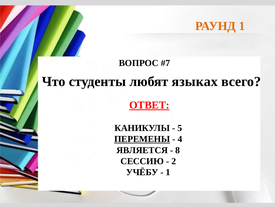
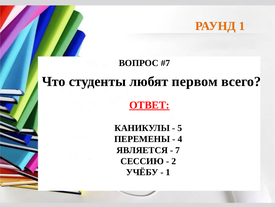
языках: языках -> первом (195, 81)
ПЕРЕМЕНЫ underline: present -> none (142, 139)
8: 8 -> 7 (178, 150)
